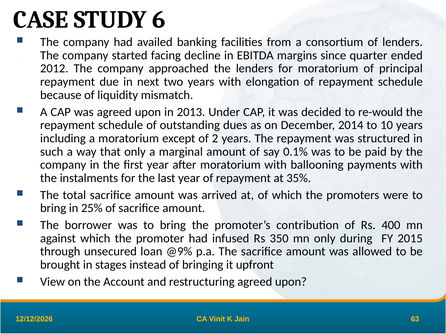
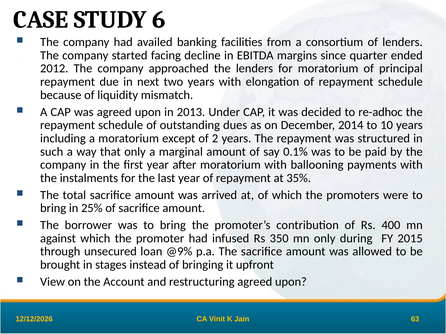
re-would: re-would -> re-adhoc (381, 112)
